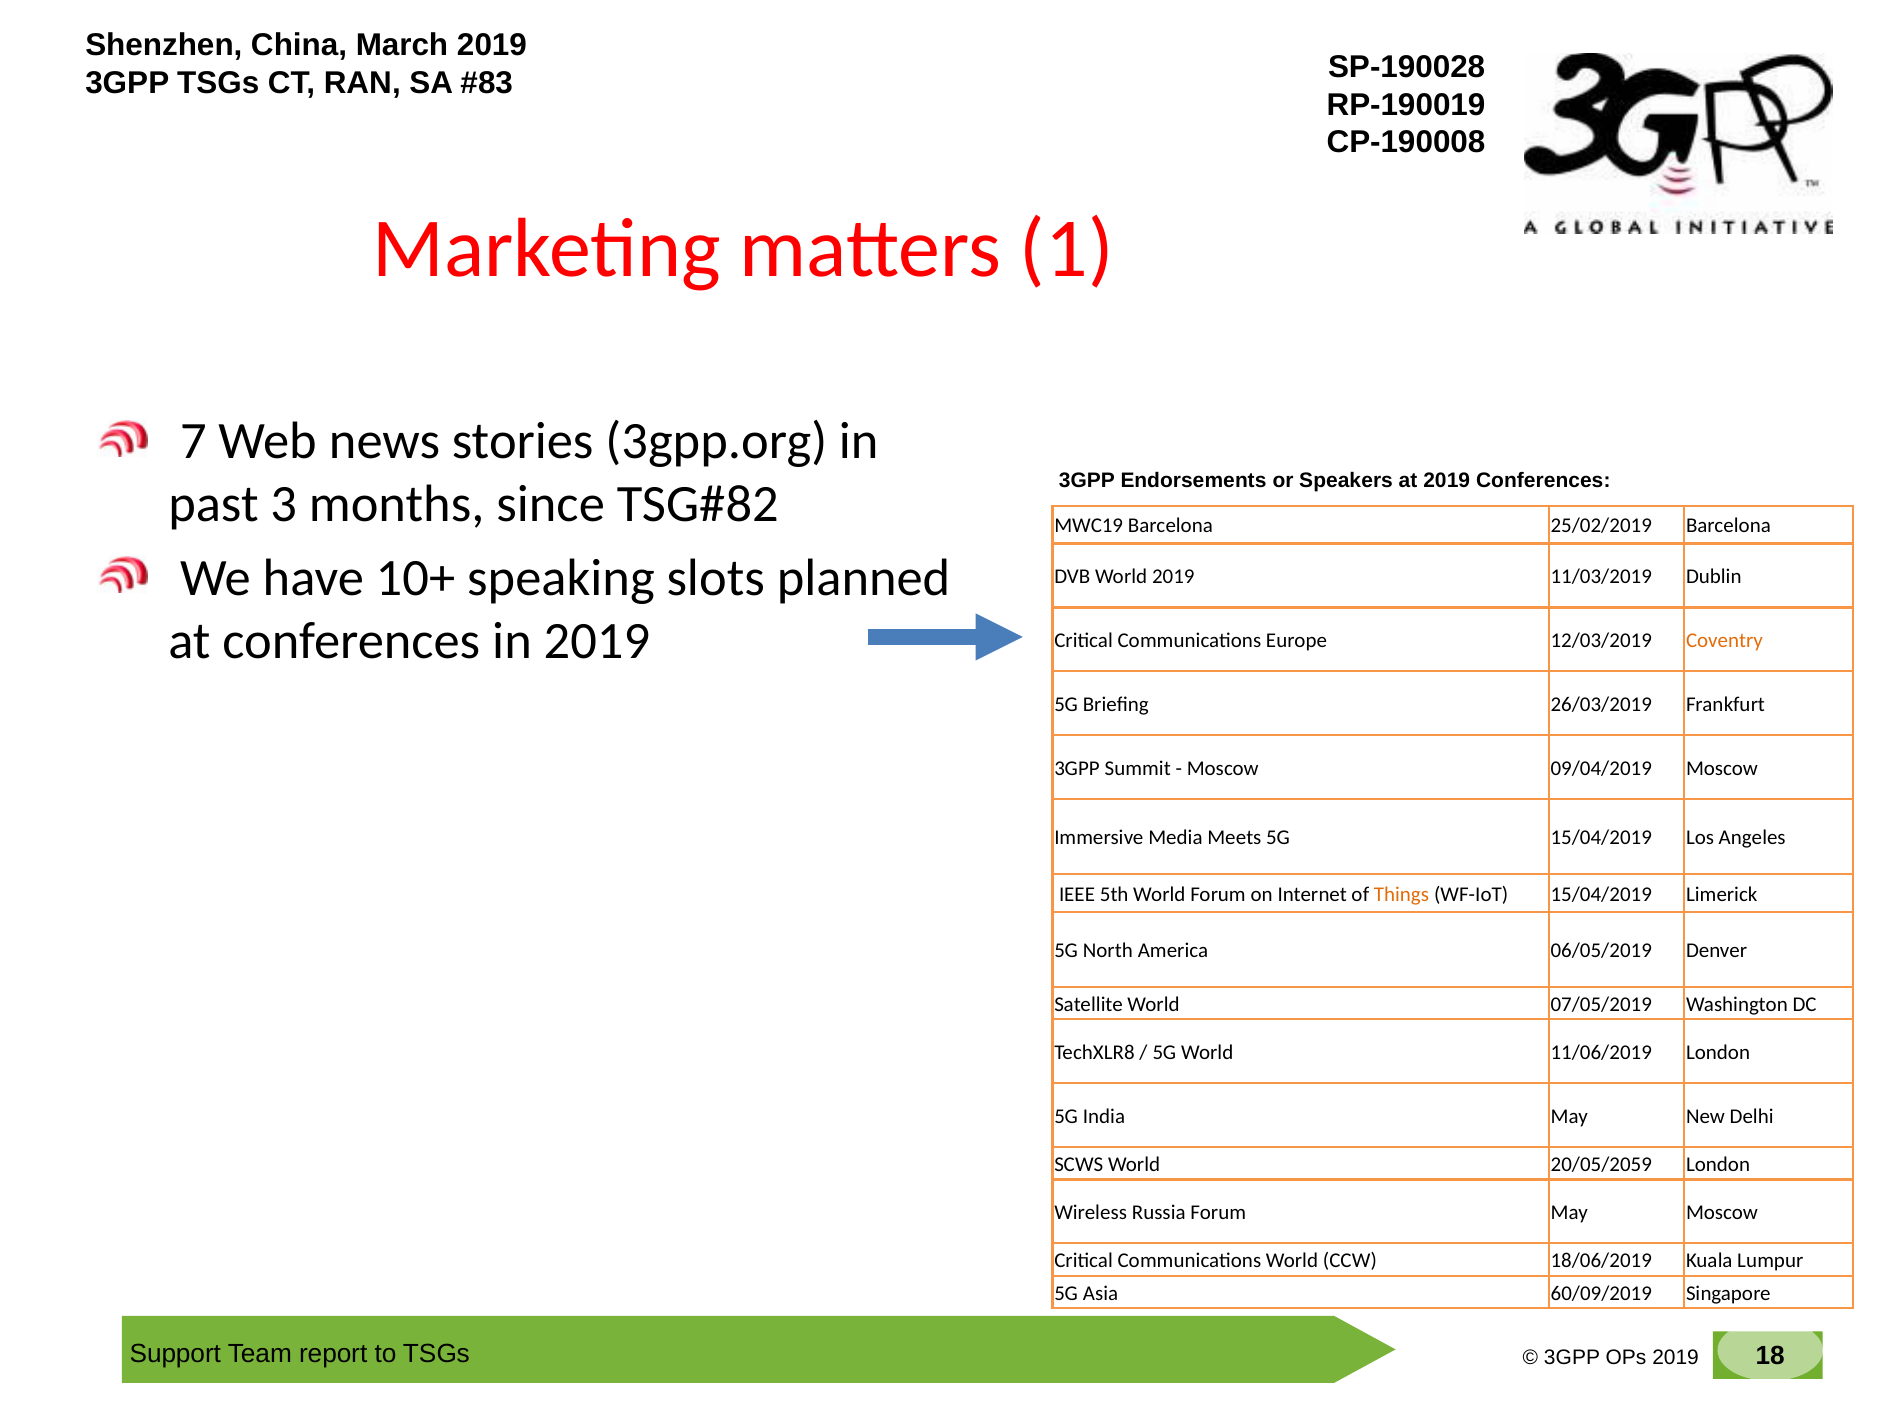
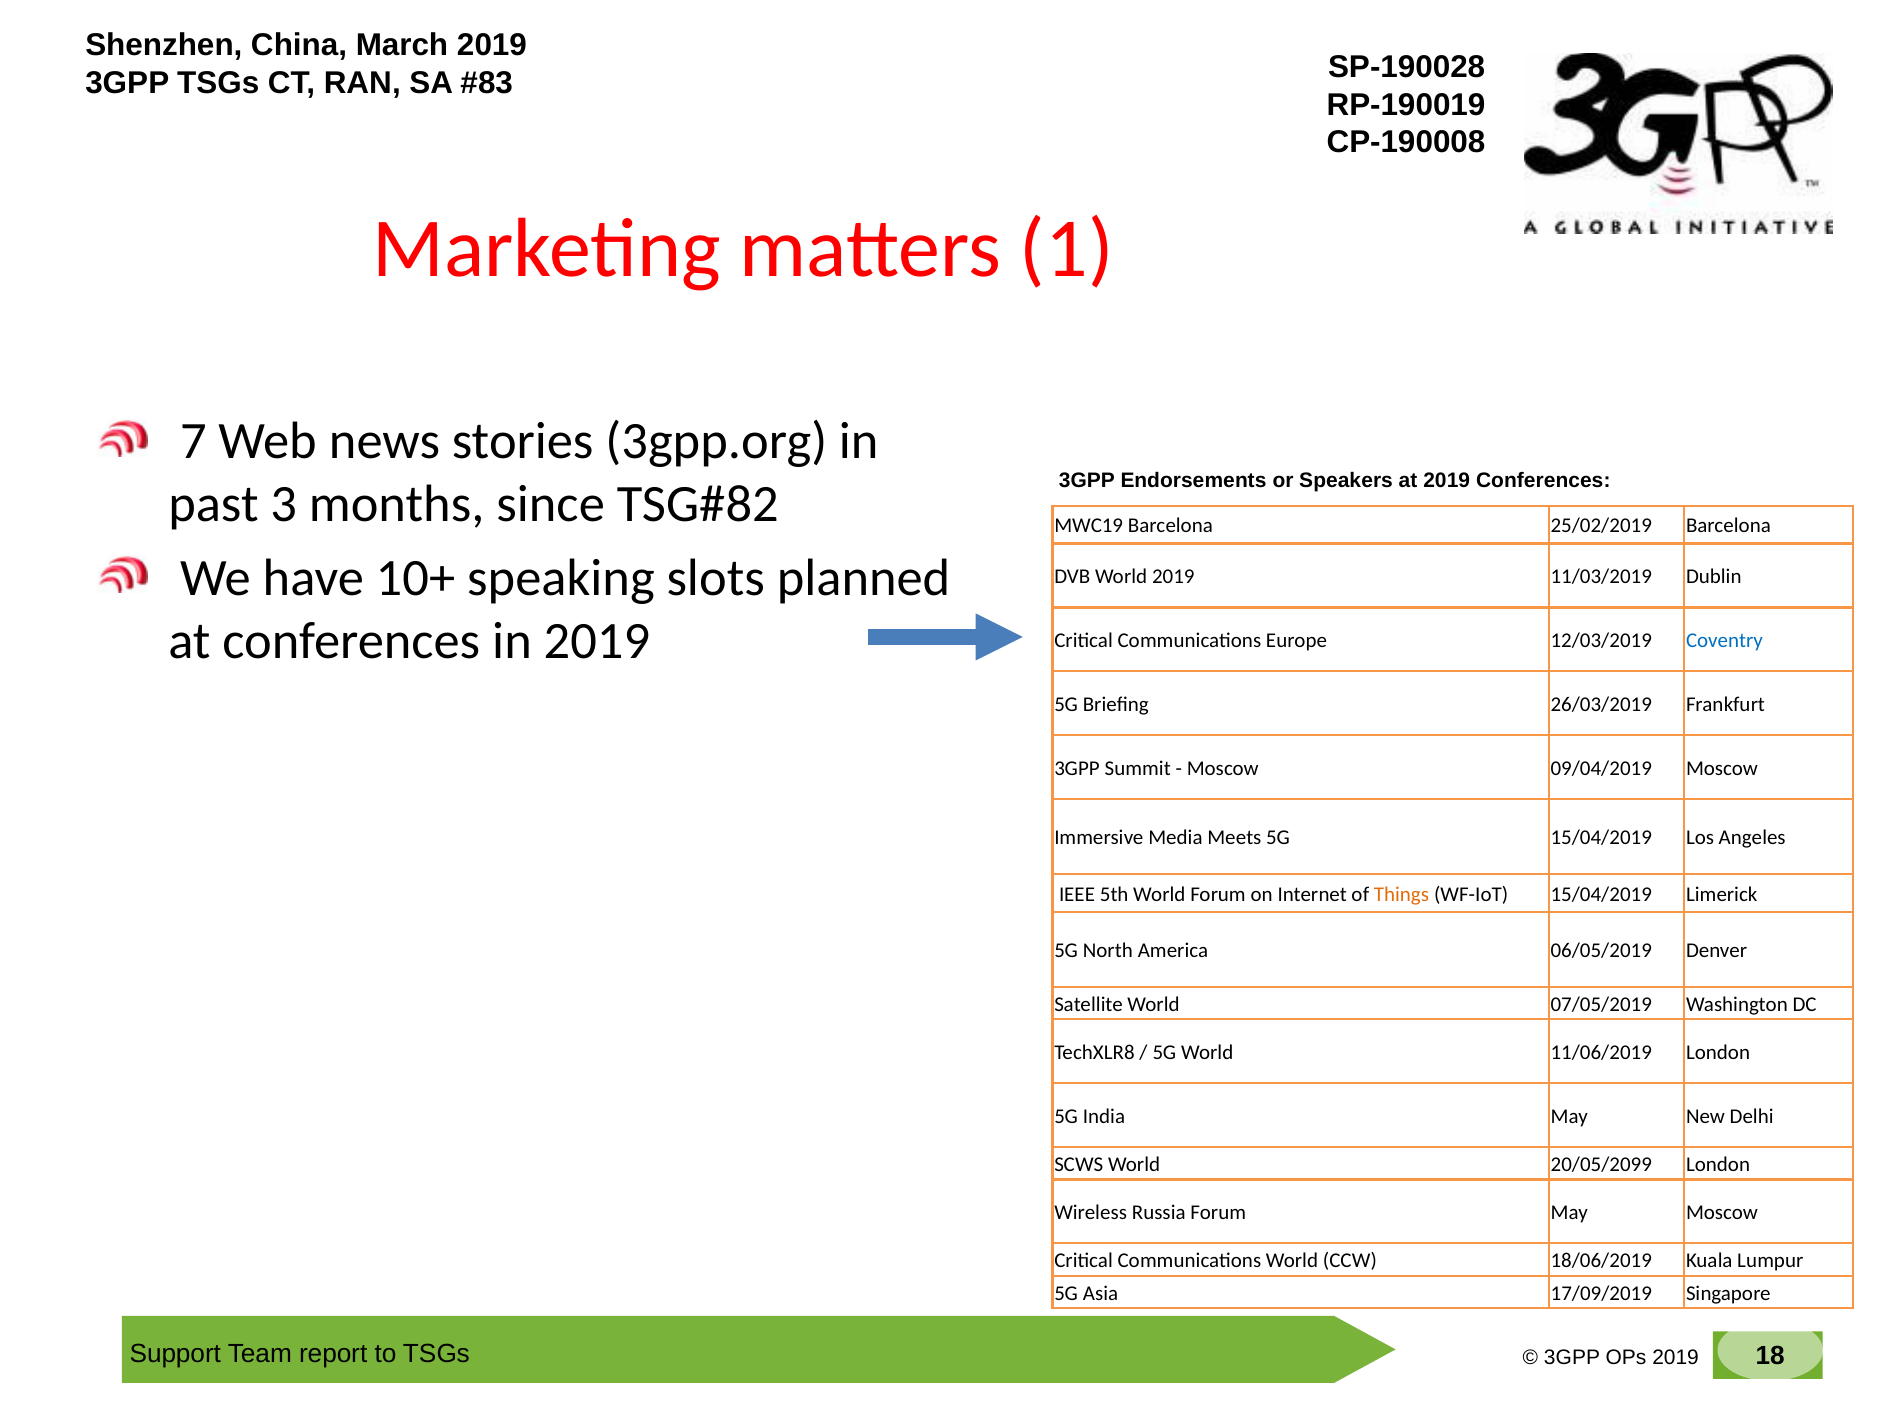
Coventry colour: orange -> blue (1724, 641)
20/05/2059: 20/05/2059 -> 20/05/2099 (1601, 1164)
60/09/2019: 60/09/2019 -> 17/09/2019 (1601, 1293)
